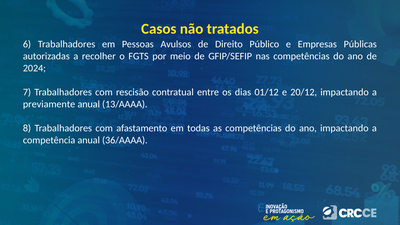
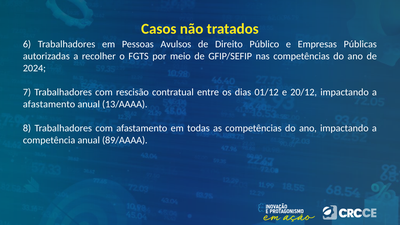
previamente: previamente -> afastamento (49, 104)
36/AAAA: 36/AAAA -> 89/AAAA (125, 140)
